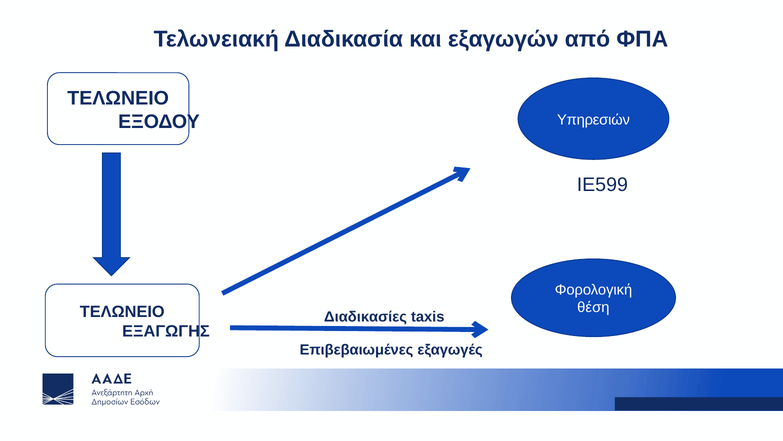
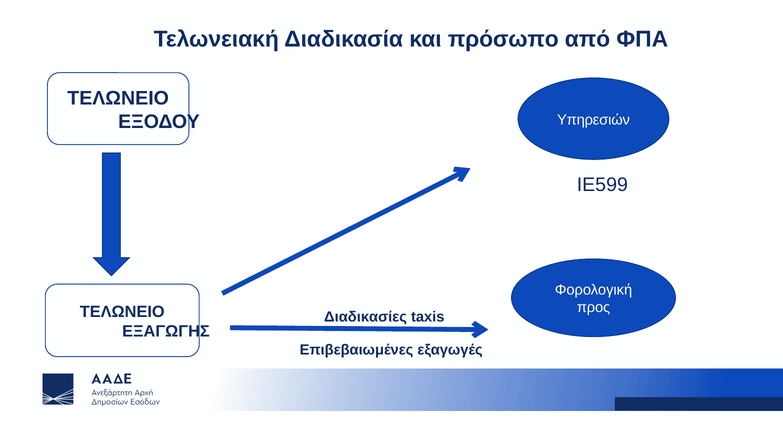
εξαγωγών: εξαγωγών -> πρόσωπο (503, 39)
θέση: θέση -> προς (593, 307)
